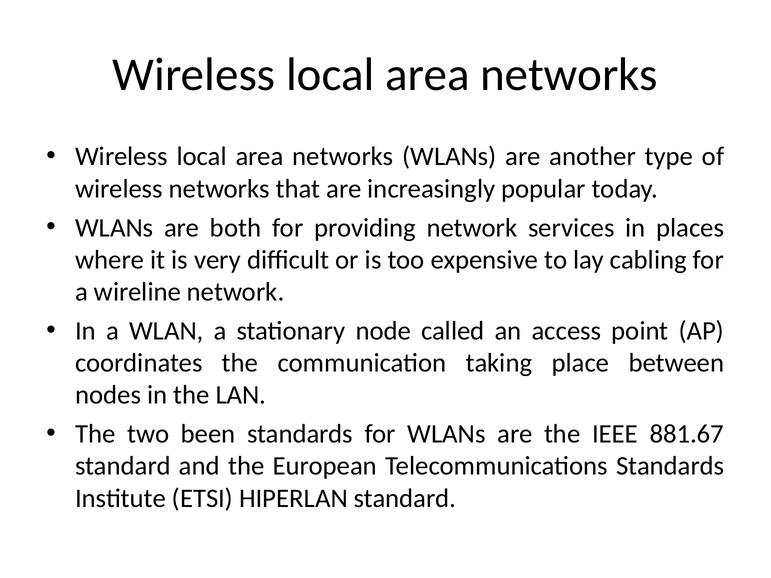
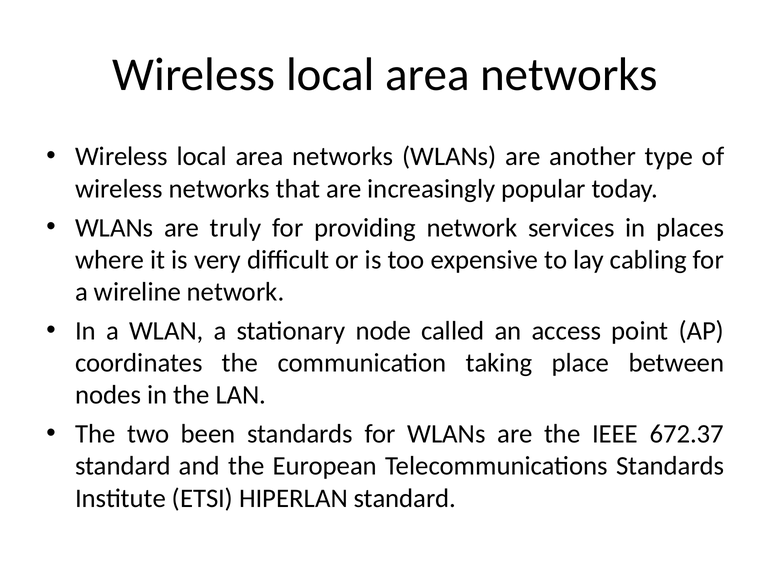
both: both -> truly (236, 228)
881.67: 881.67 -> 672.37 (687, 434)
